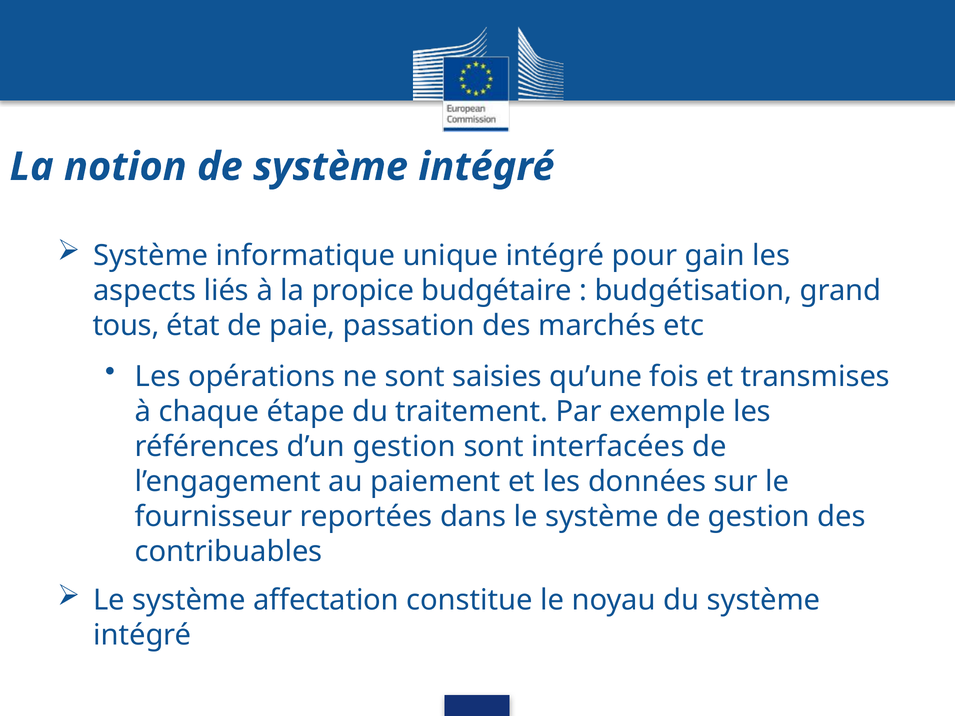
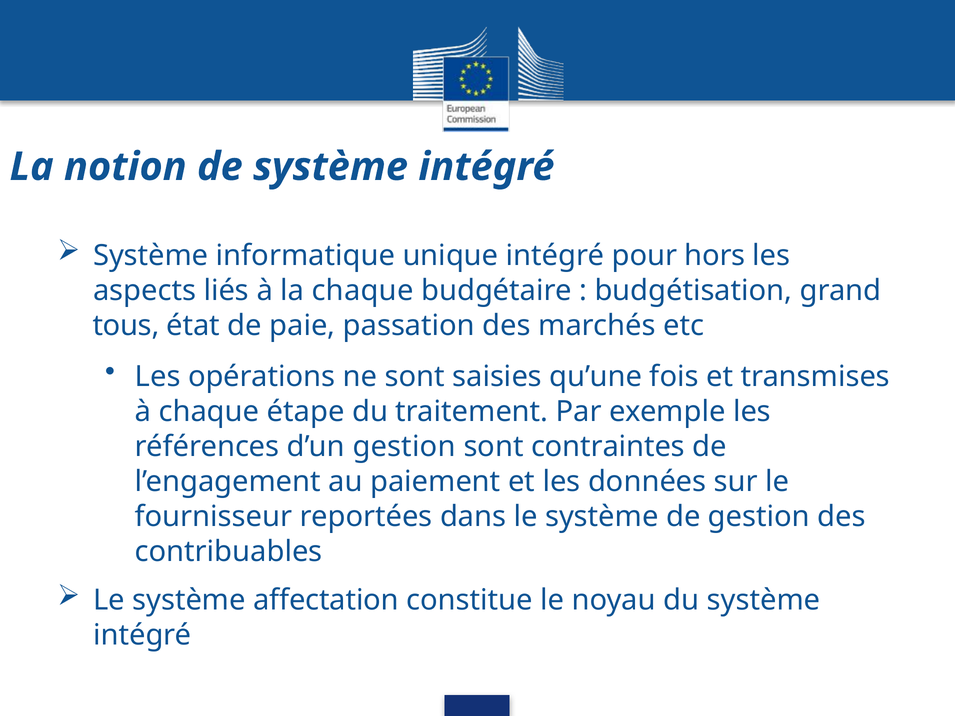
gain: gain -> hors (715, 256)
la propice: propice -> chaque (363, 291)
interfacées: interfacées -> contraintes (608, 447)
